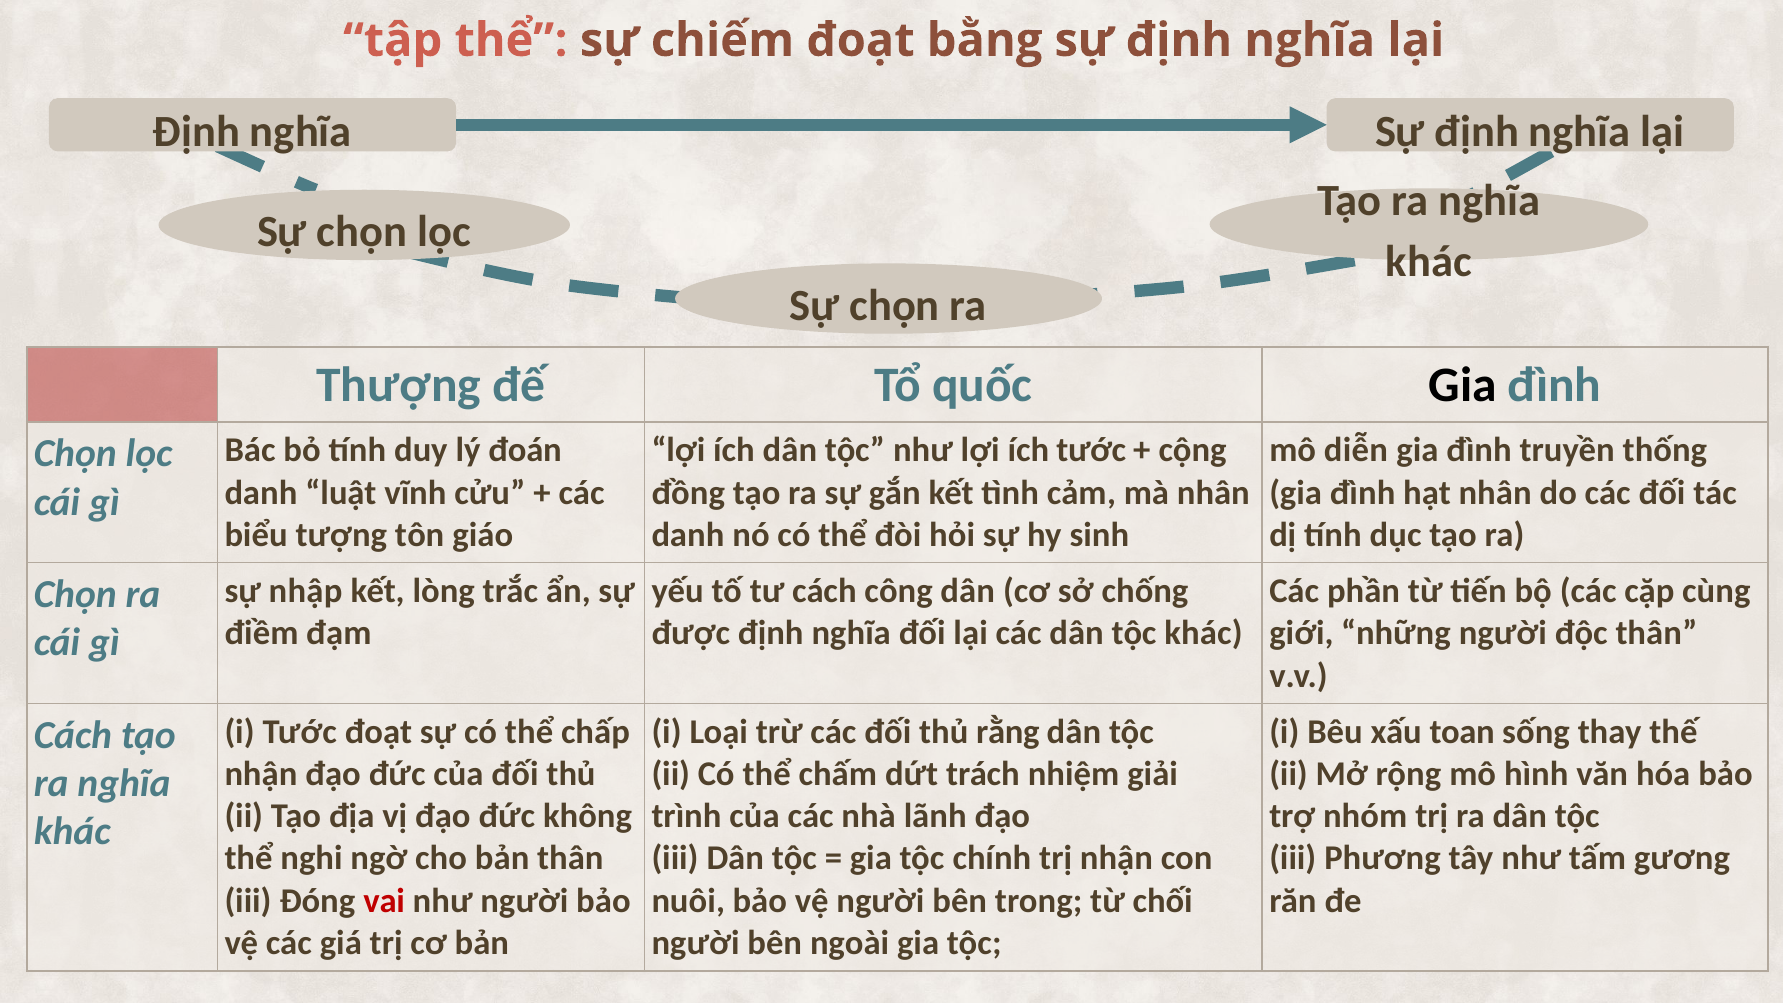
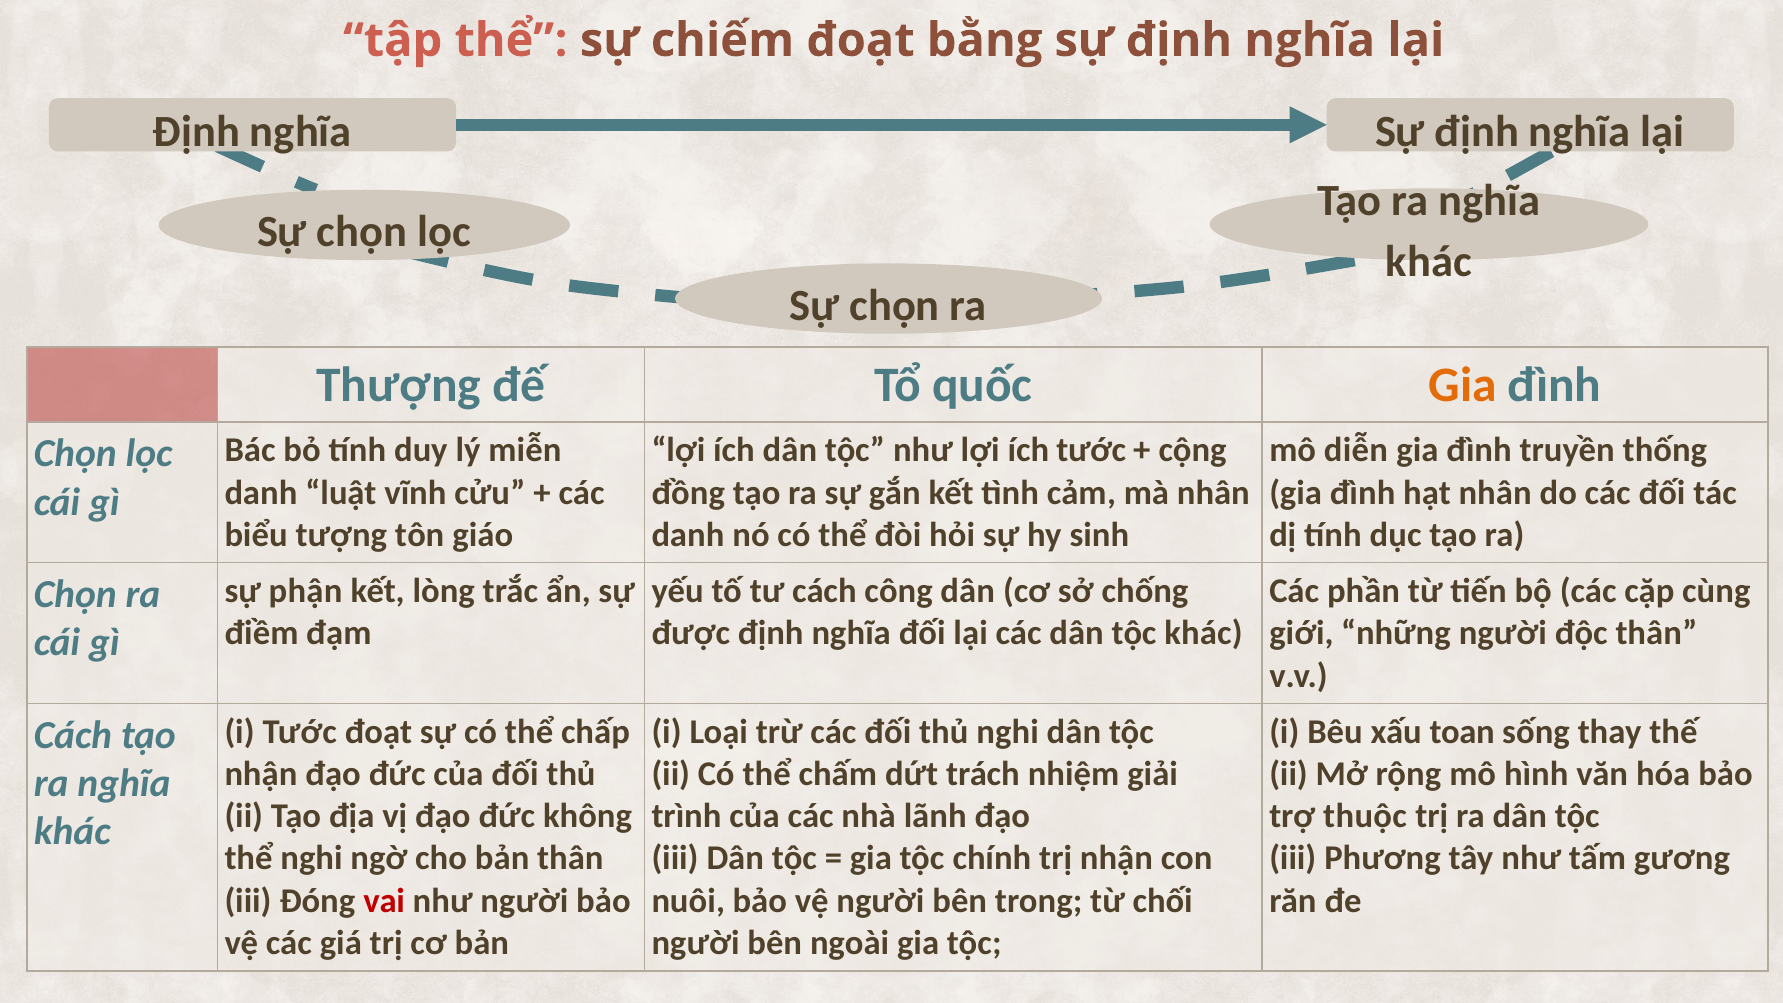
Gia colour: black -> orange (1463, 385)
đoán: đoán -> miễn (525, 451)
nhập: nhập -> phận (306, 591)
thủ rằng: rằng -> nghi (1008, 732)
nhóm: nhóm -> thuộc (1365, 816)
